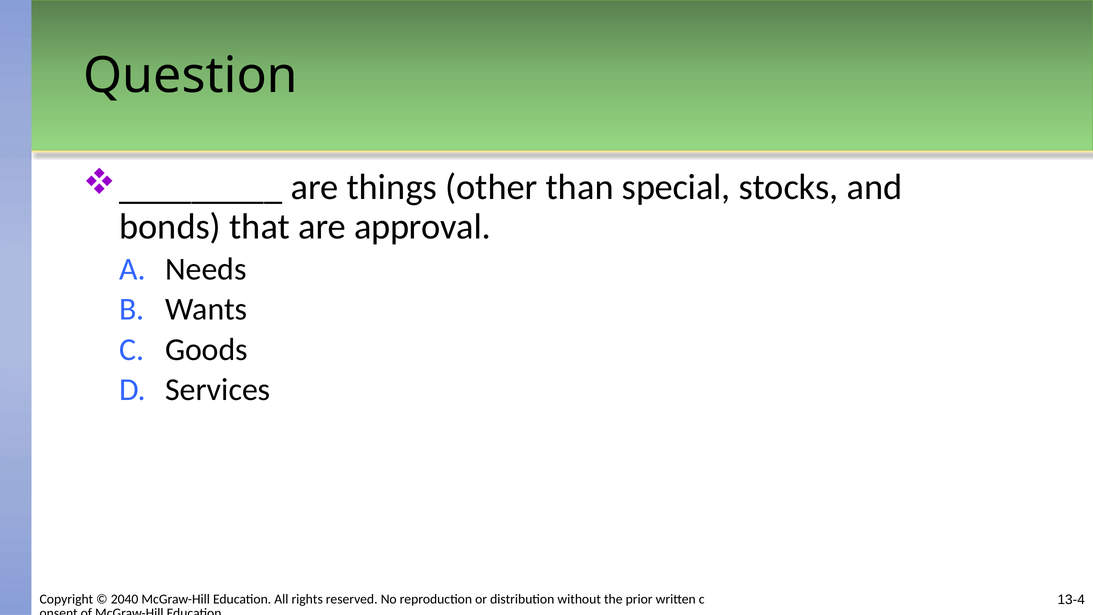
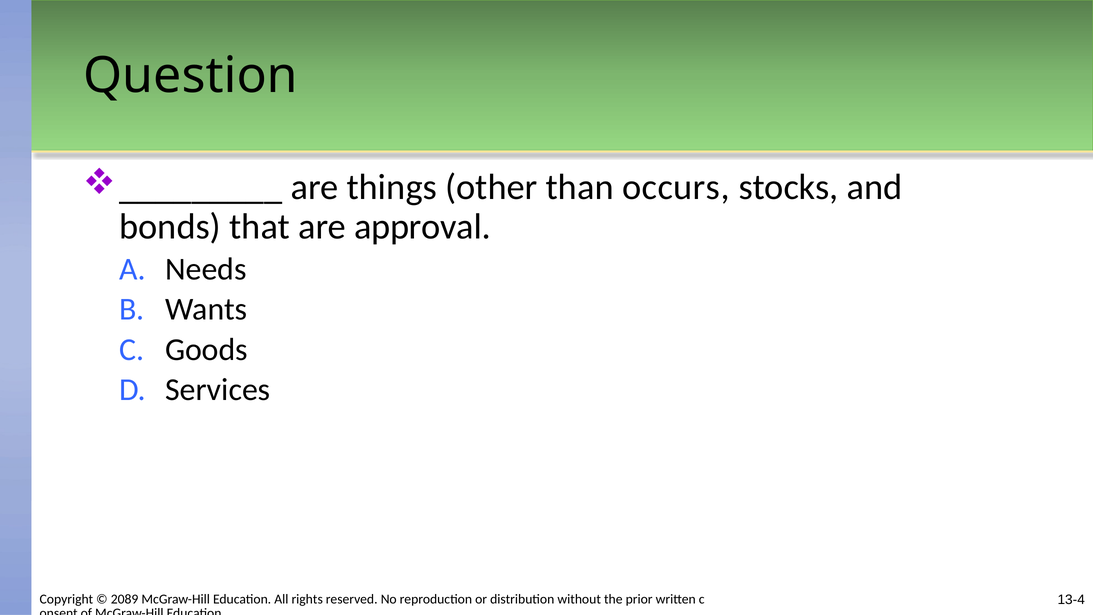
special: special -> occurs (676, 187)
2040: 2040 -> 2089 (125, 599)
